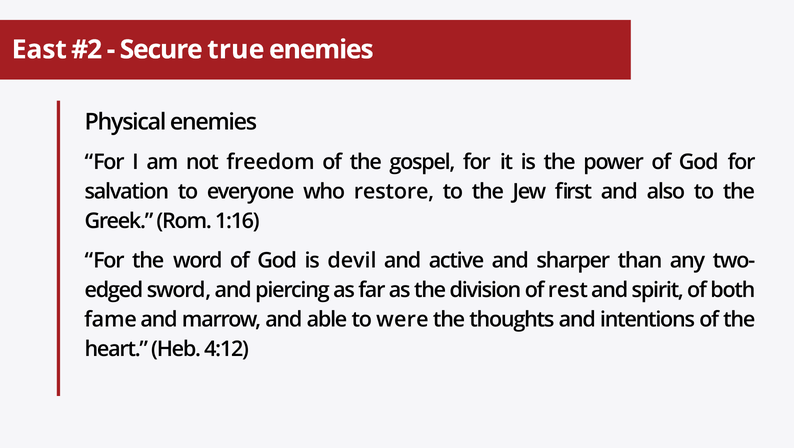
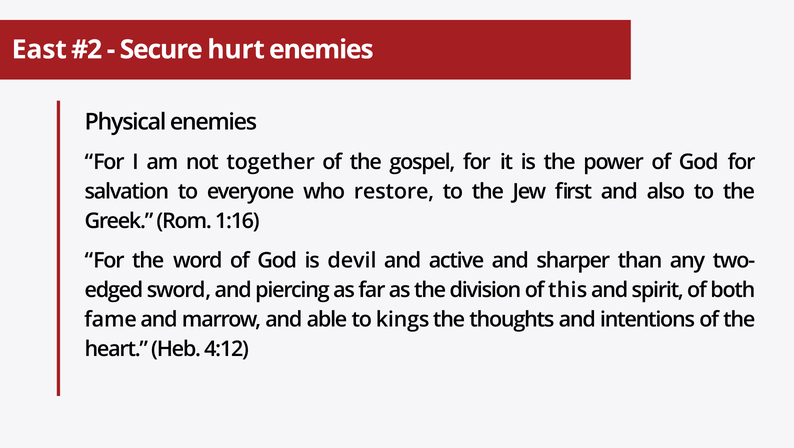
true: true -> hurt (236, 50)
freedom: freedom -> together (271, 162)
rest: rest -> this (568, 290)
were: were -> kings (403, 320)
